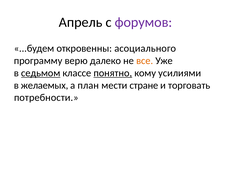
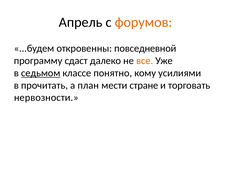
форумов colour: purple -> orange (143, 22)
асоциального: асоциального -> повседневной (145, 48)
верю: верю -> сдаст (76, 61)
понятно underline: present -> none (113, 73)
желаемых: желаемых -> прочитать (45, 85)
потребности: потребности -> нервозности (46, 98)
